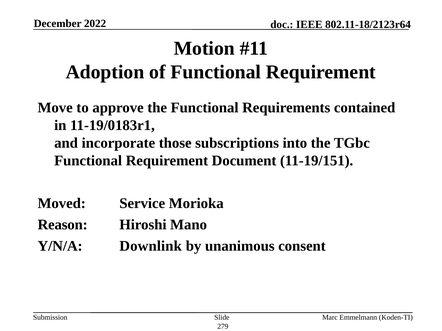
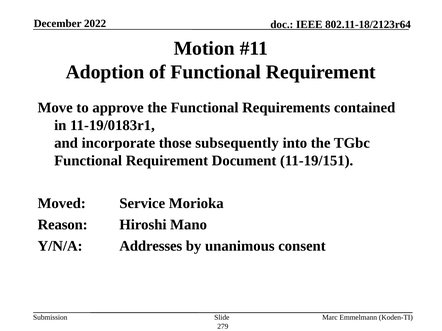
subscriptions: subscriptions -> subsequently (237, 143)
Downlink: Downlink -> Addresses (151, 246)
